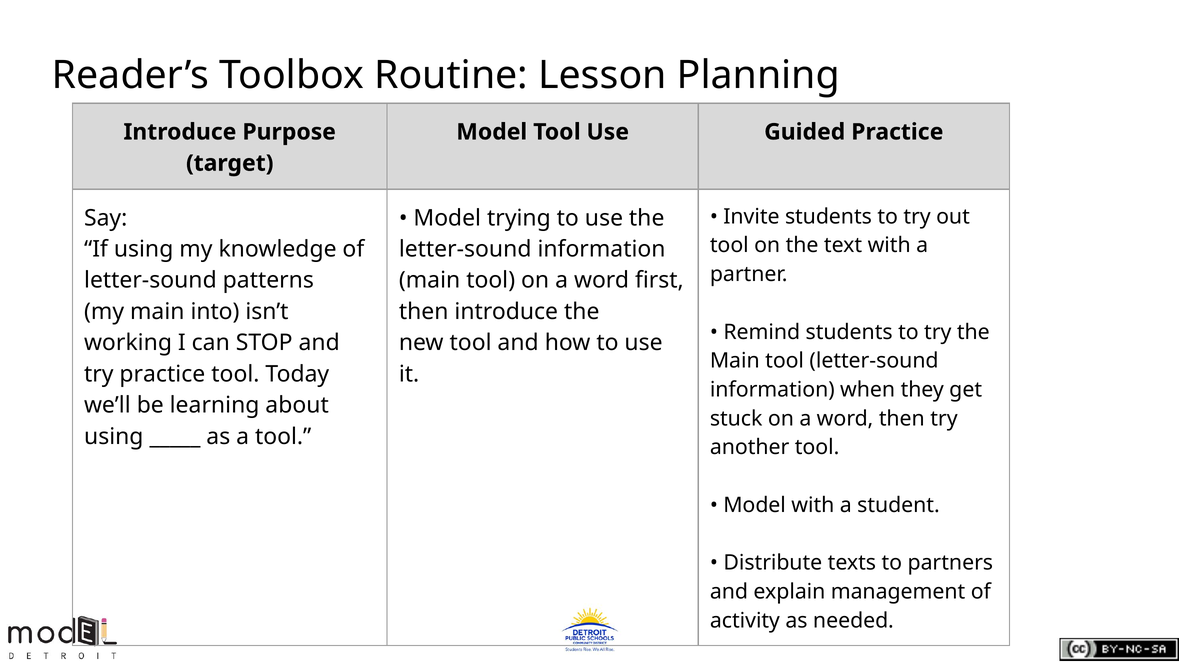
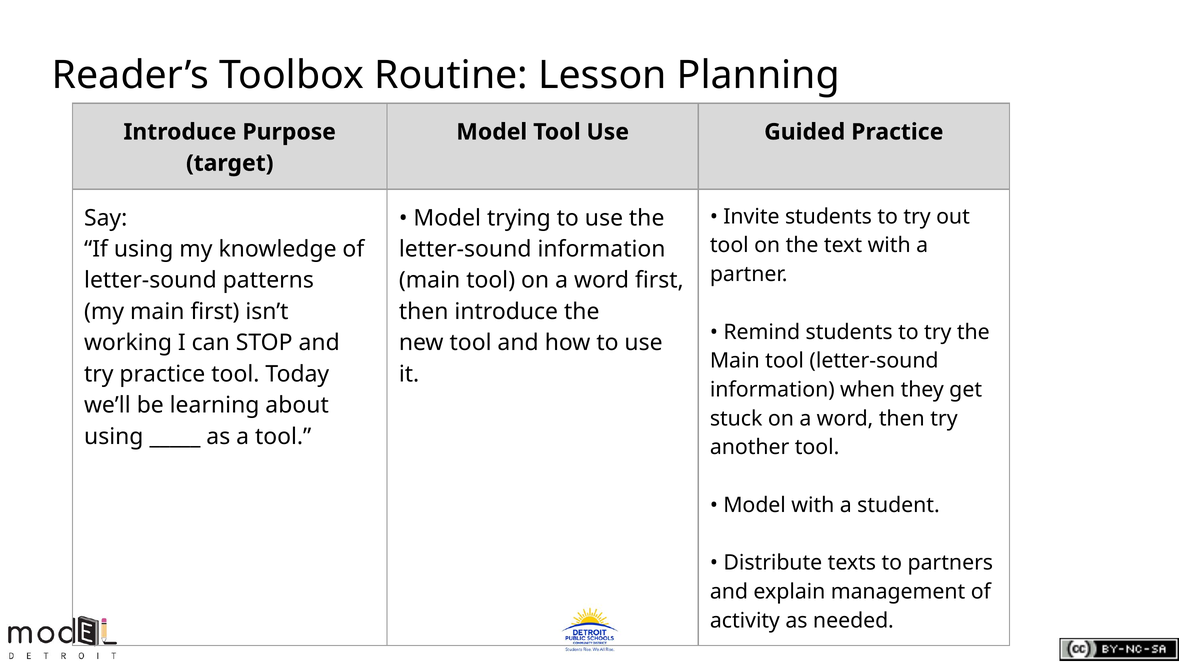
main into: into -> first (215, 312)
